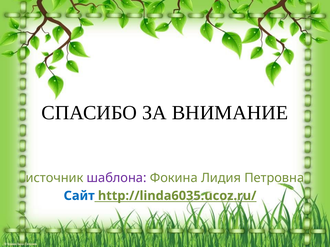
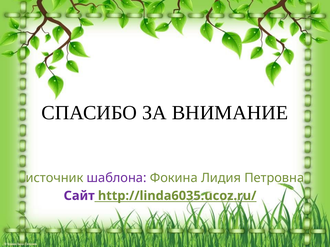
Сайт colour: blue -> purple (79, 196)
